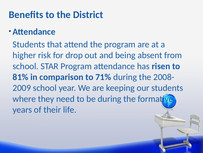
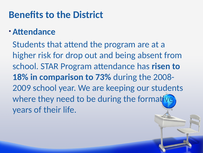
81%: 81% -> 18% (20, 77)
71%: 71% -> 73% (103, 77)
